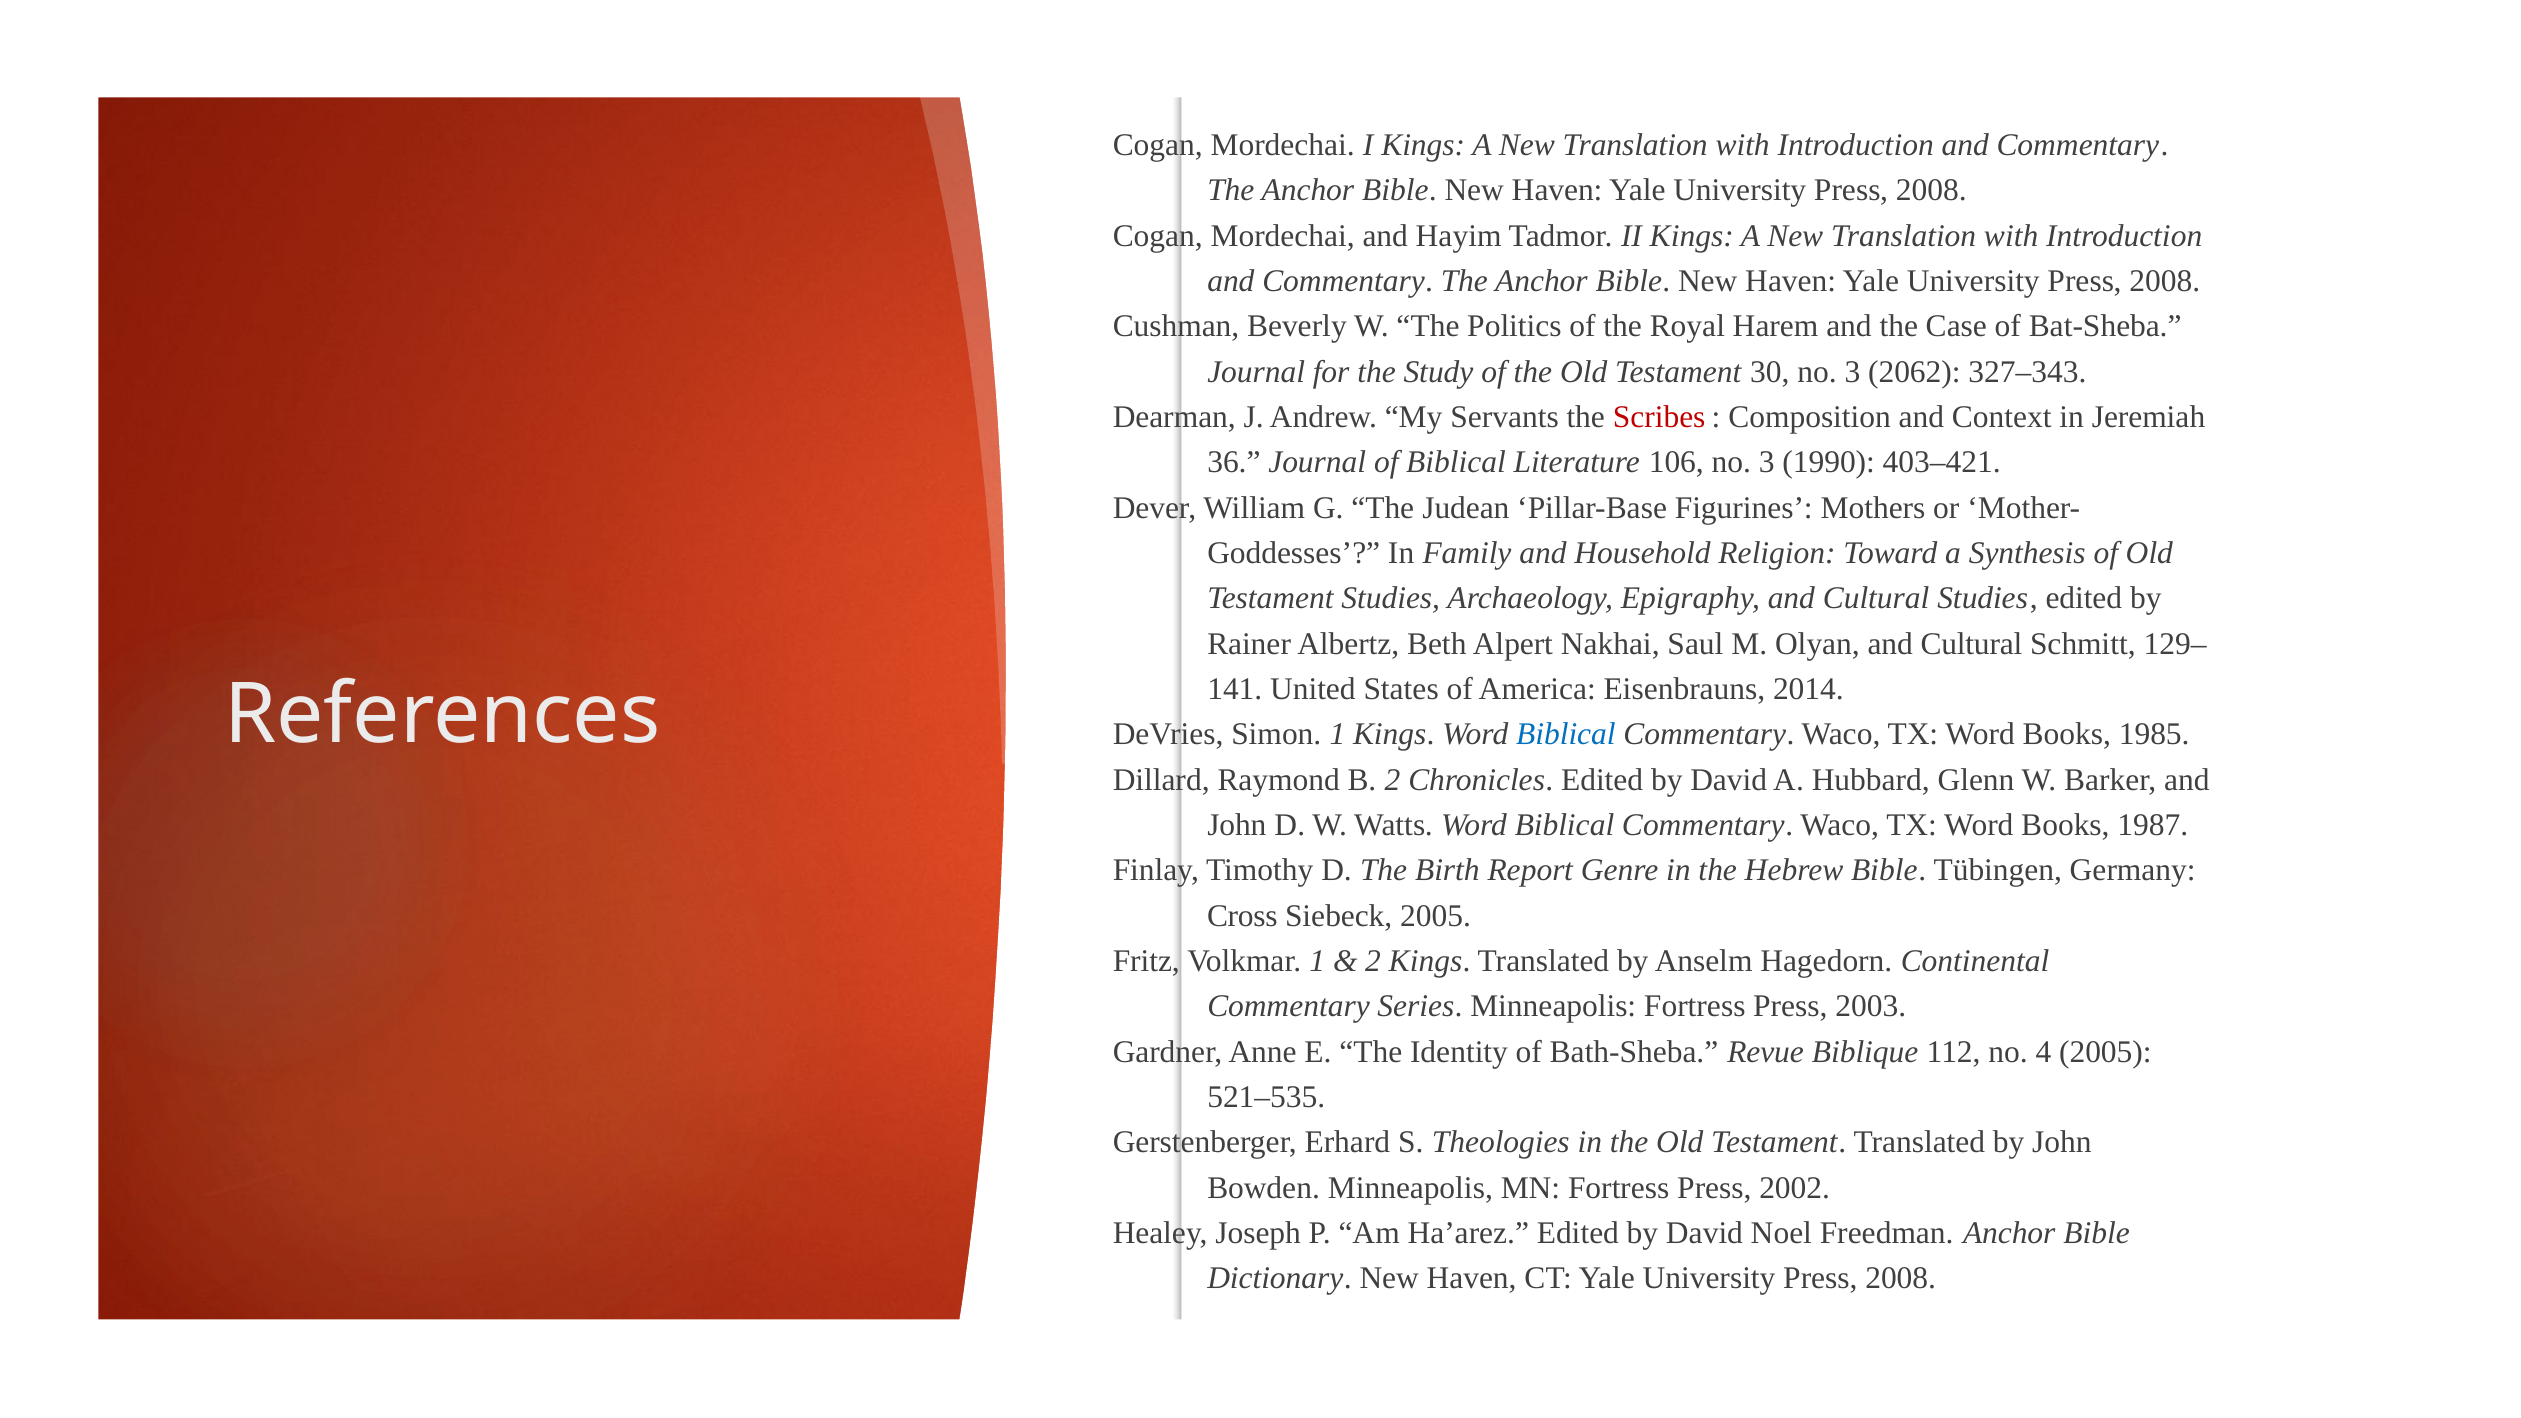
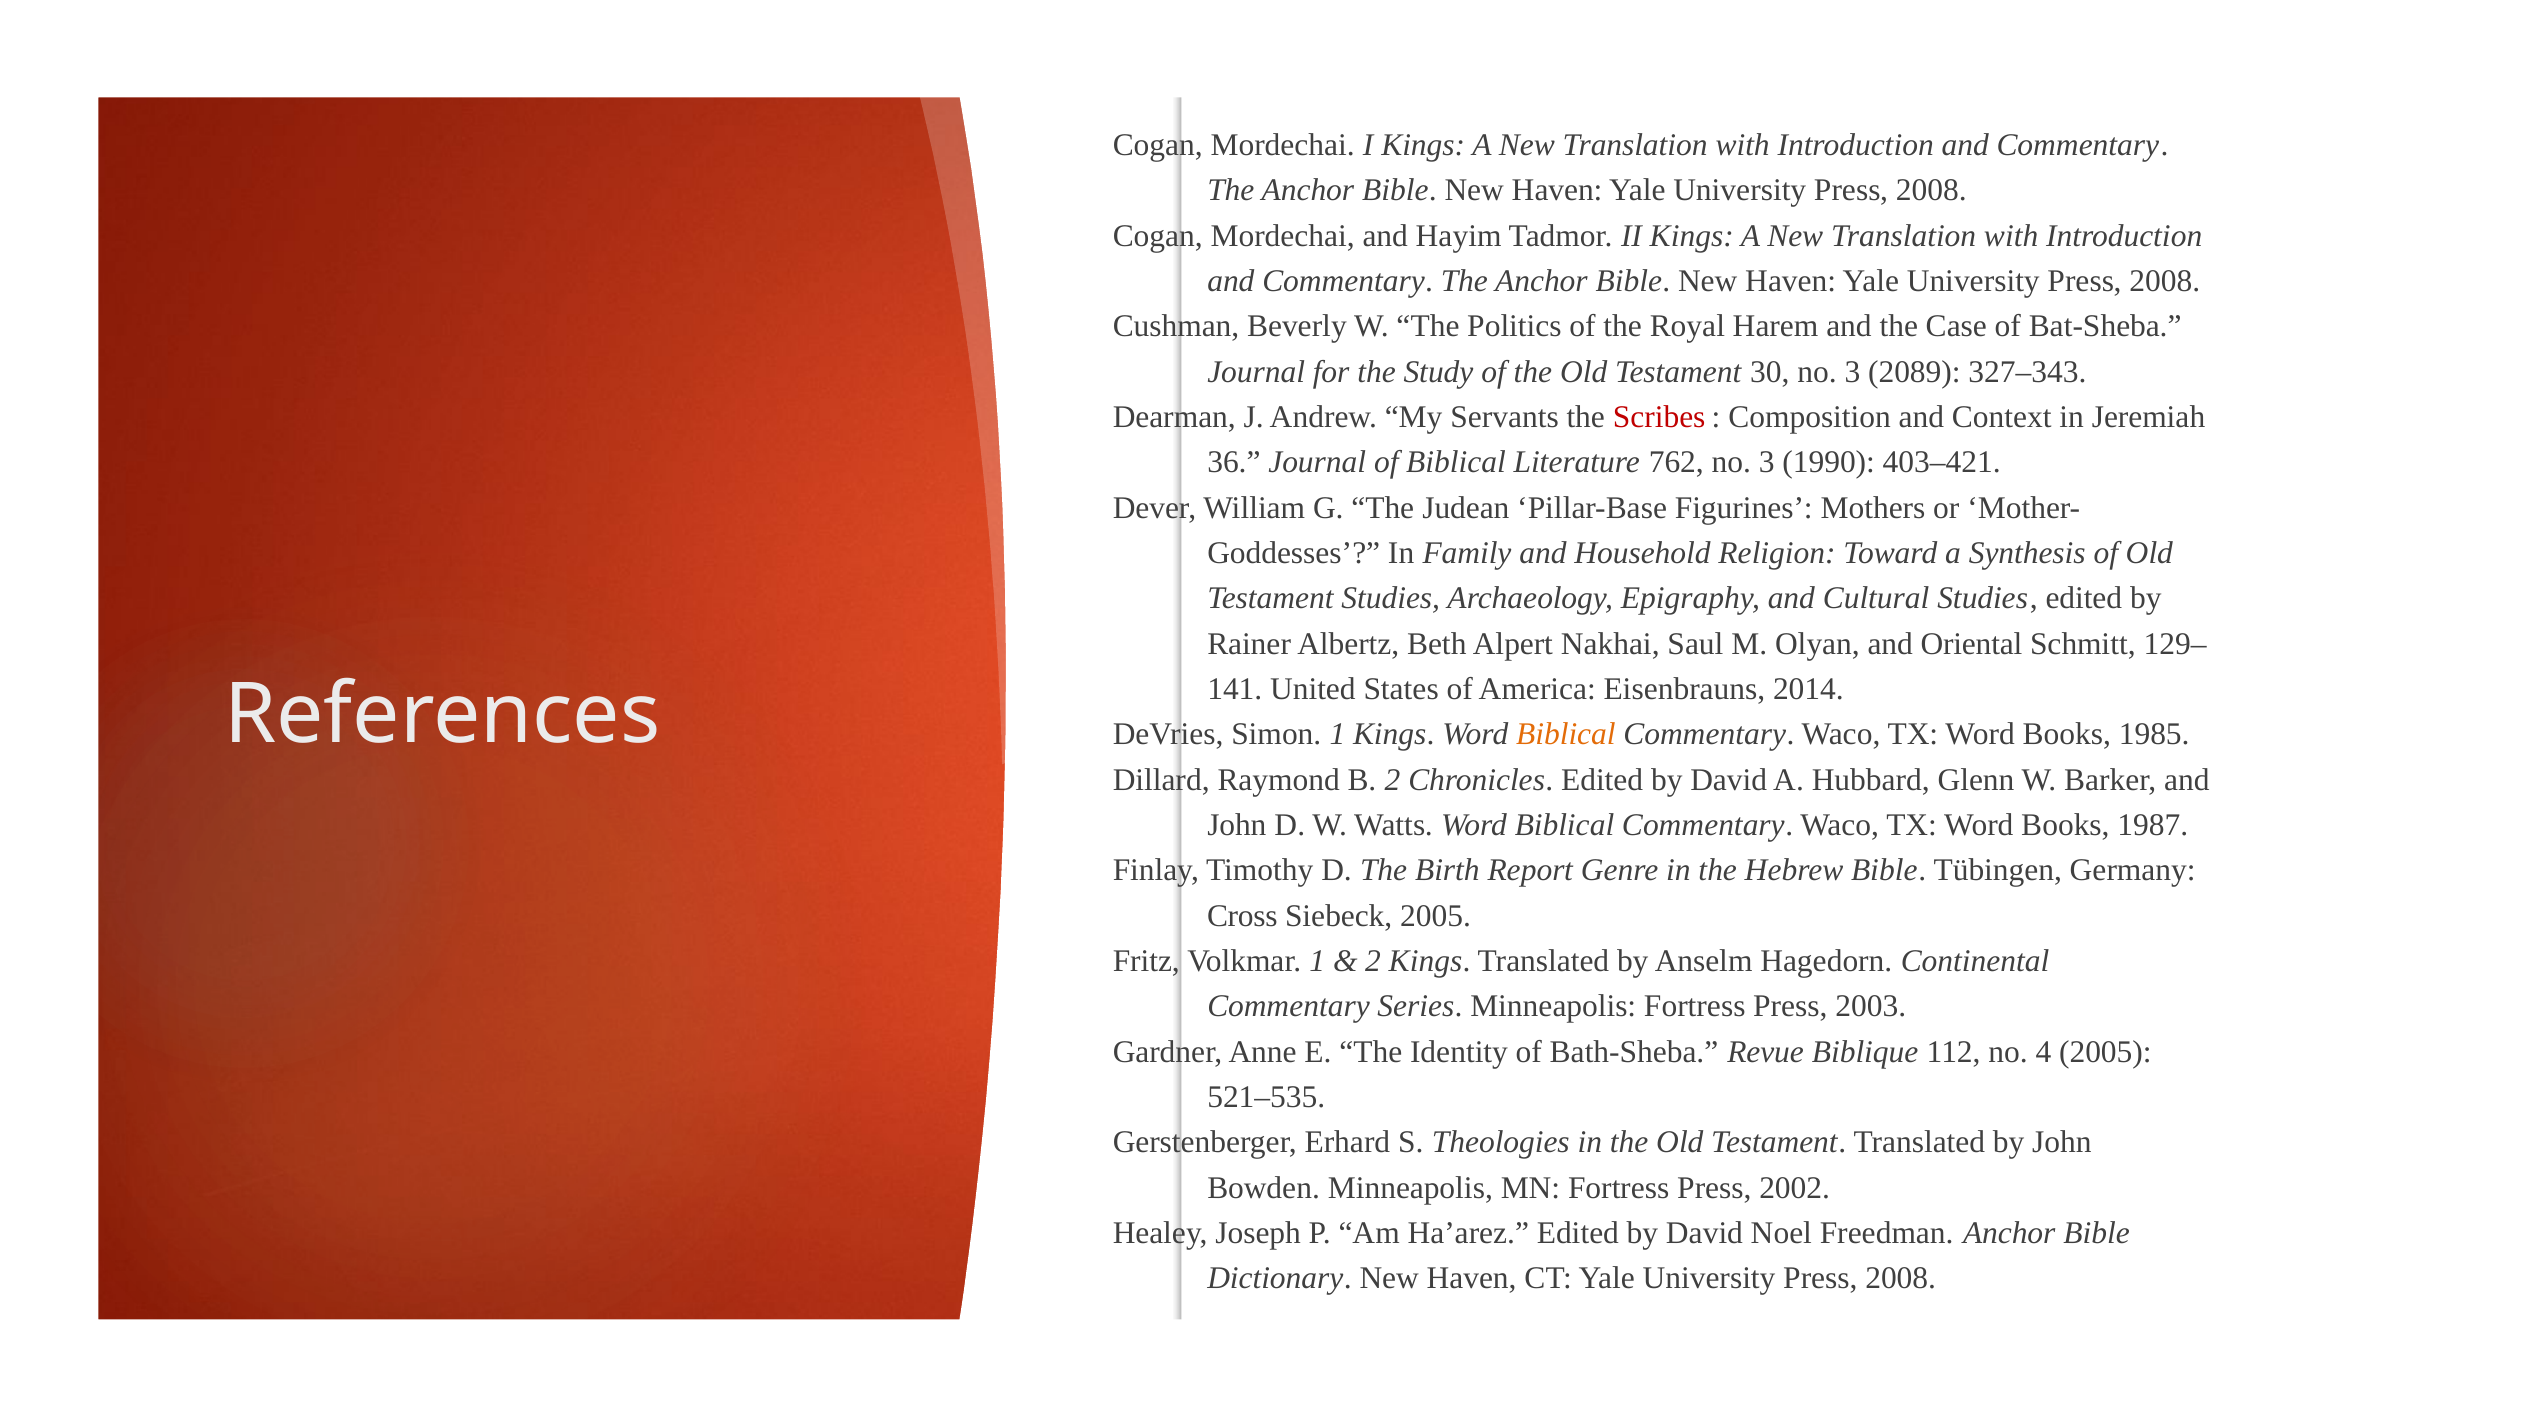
2062: 2062 -> 2089 (1914, 372)
106: 106 -> 762 (1676, 463)
Olyan and Cultural: Cultural -> Oriental (1971, 644)
Biblical colour: blue -> orange (1566, 735)
